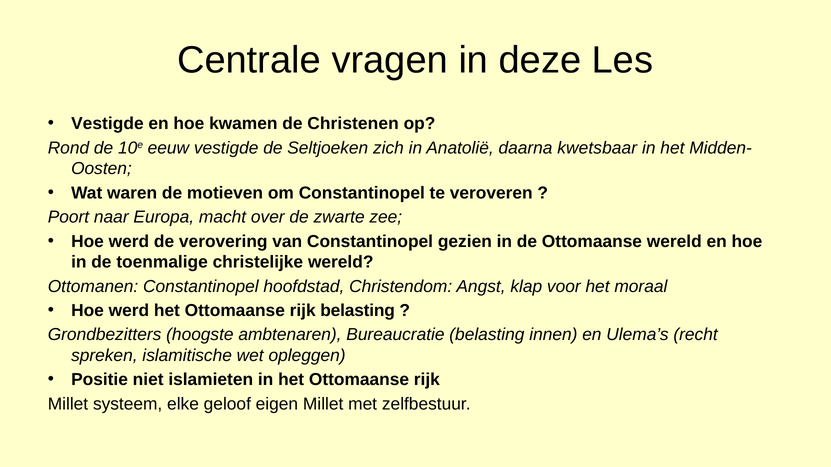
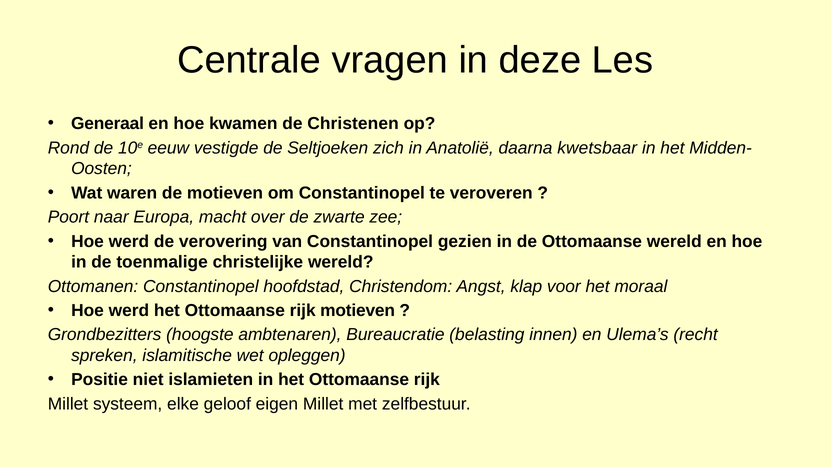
Vestigde: Vestigde -> Generaal (108, 124)
rijk belasting: belasting -> motieven (358, 311)
